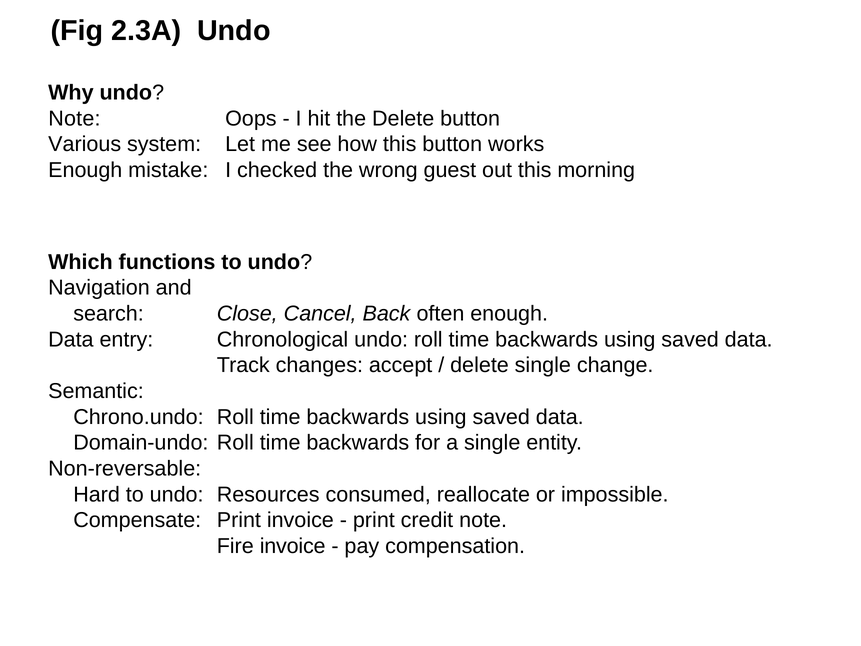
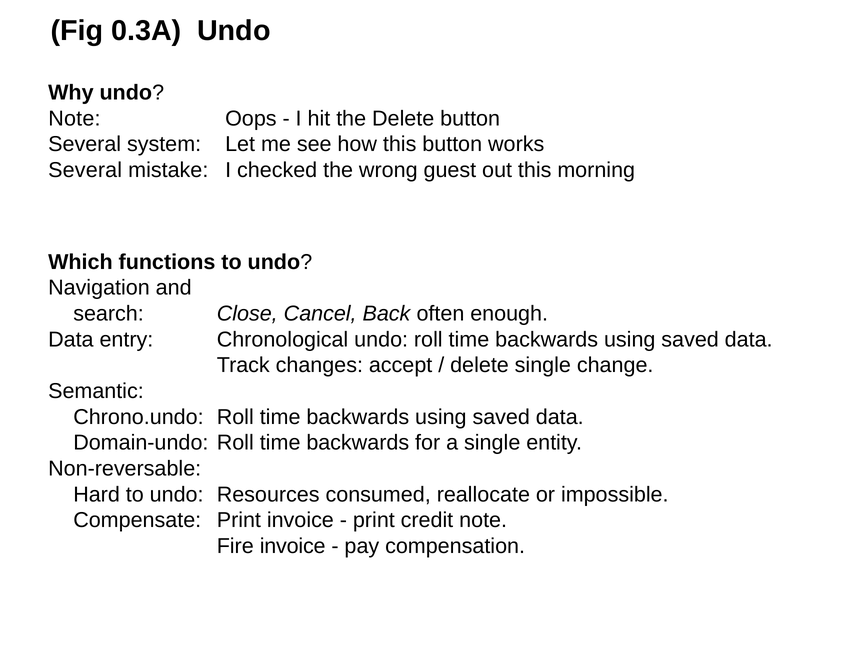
2.3A: 2.3A -> 0.3A (146, 31)
Various: Various -> Several (85, 144)
Enough: Enough -> Several (85, 170)
